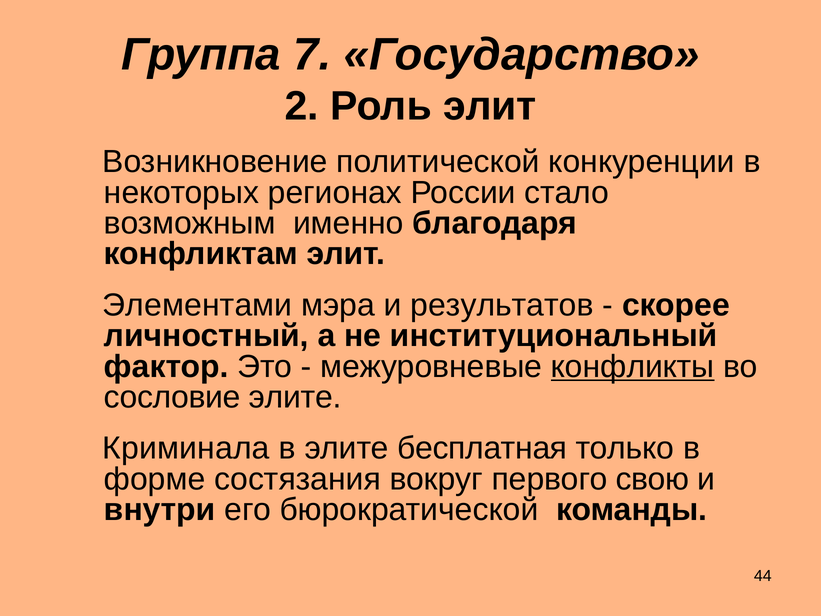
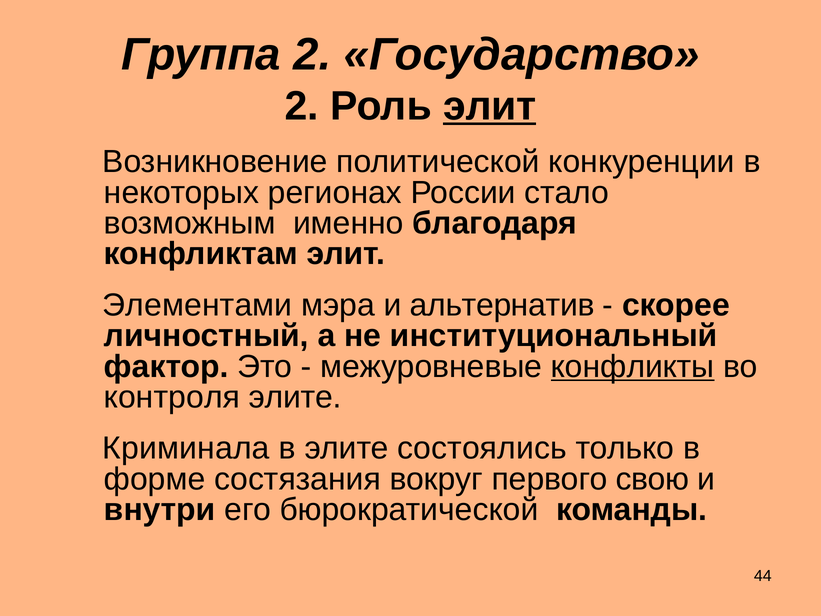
Группа 7: 7 -> 2 (312, 55)
элит underline: none -> present (490, 106)
результатов: результатов -> альтернатив (502, 305)
сословие: сословие -> контроля (172, 397)
бесплатная: бесплатная -> состоялись (482, 448)
